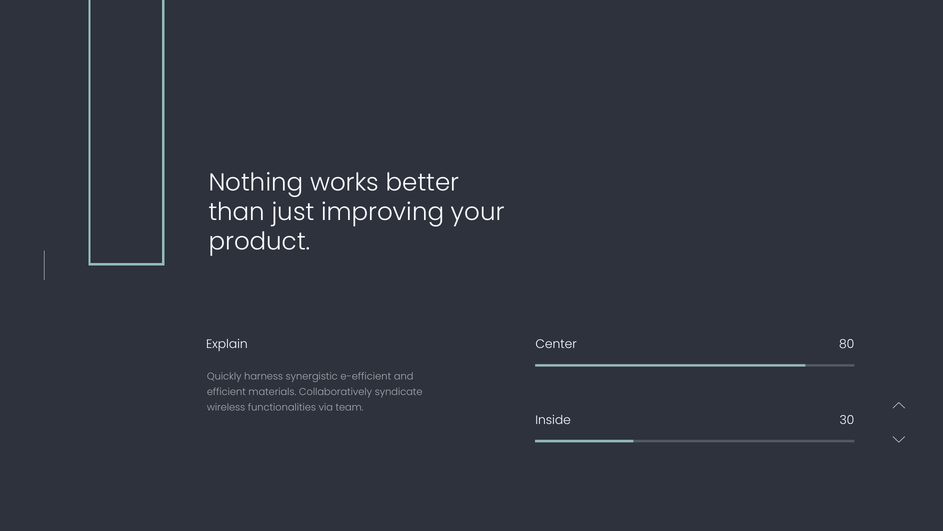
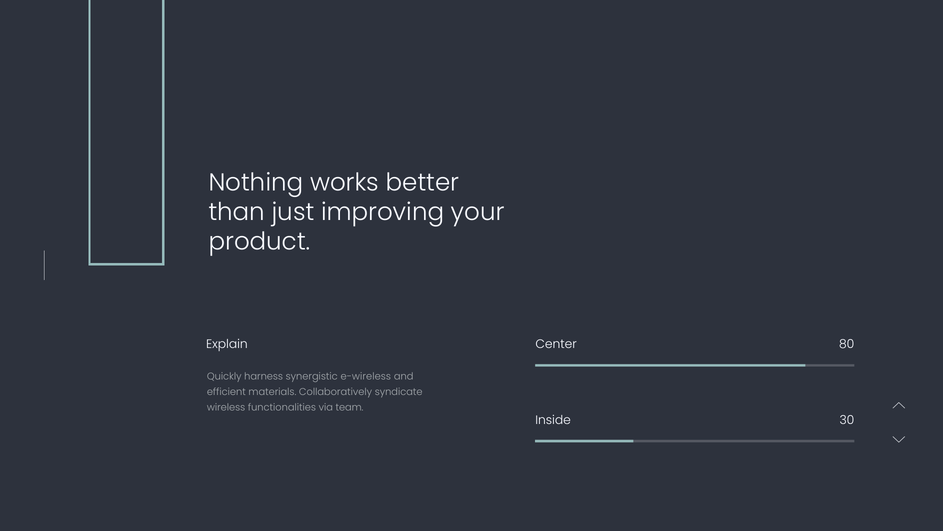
e-efficient: e-efficient -> e-wireless (366, 376)
